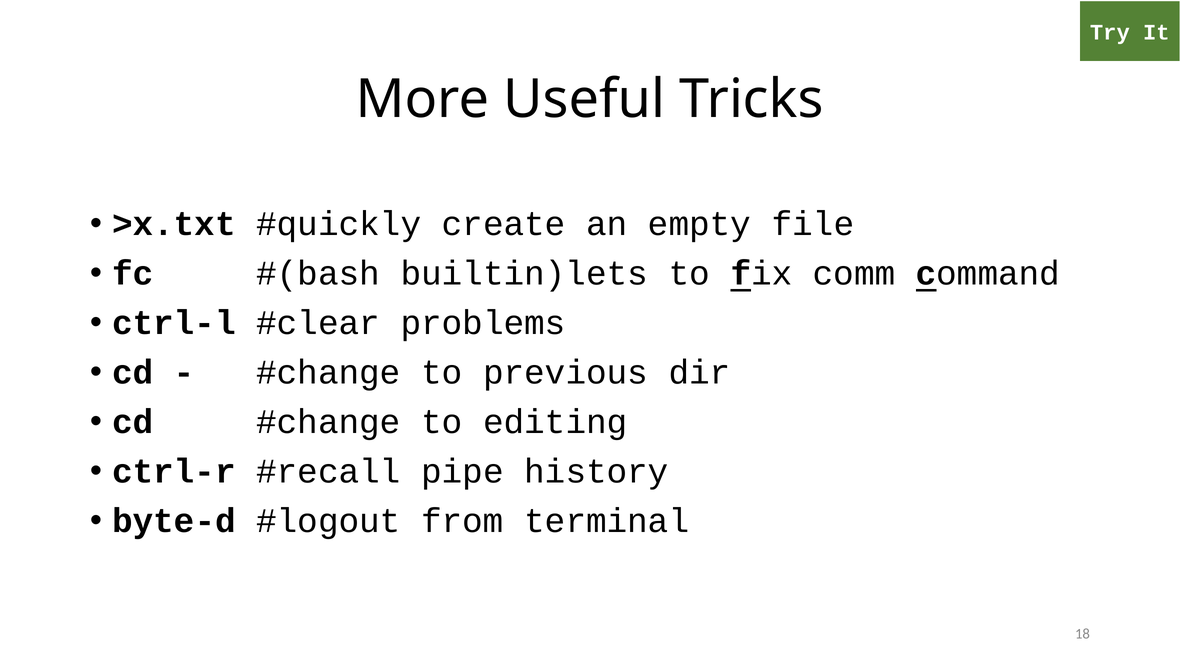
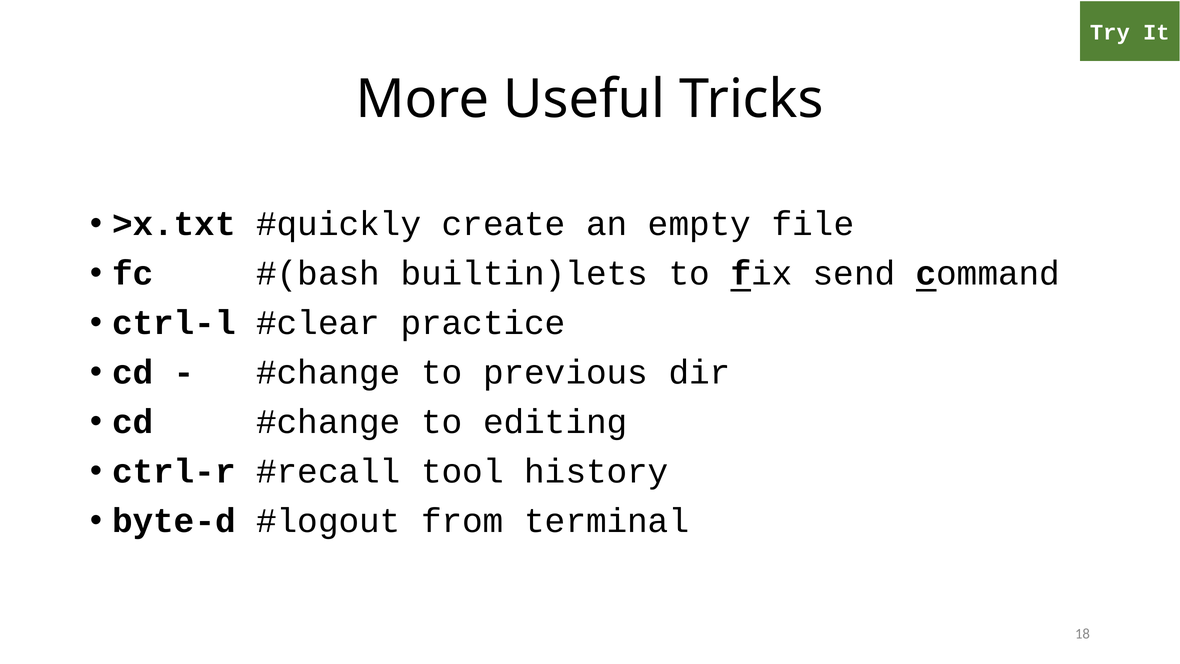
comm: comm -> send (854, 273)
problems: problems -> practice (483, 323)
pipe: pipe -> tool (462, 471)
